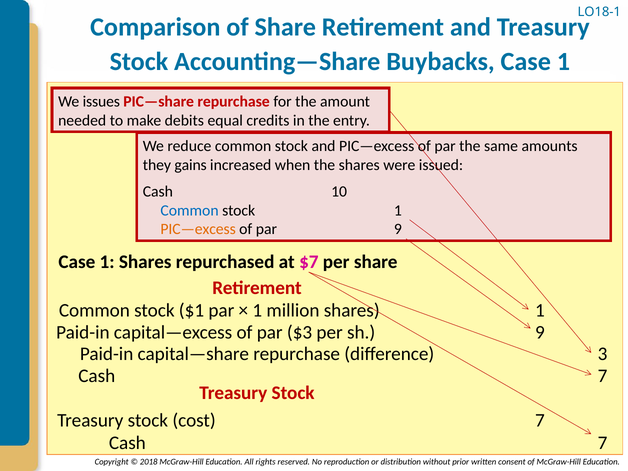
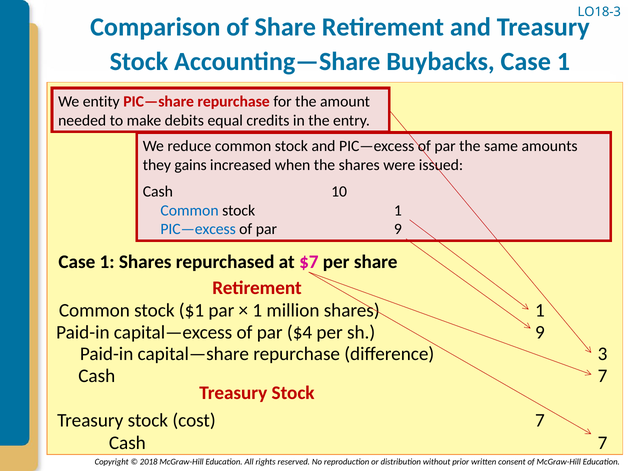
LO18-1: LO18-1 -> LO18-3 (599, 12)
issues: issues -> entity (101, 102)
PIC—excess colour: orange -> blue (198, 229)
$3: $3 -> $4 (300, 332)
